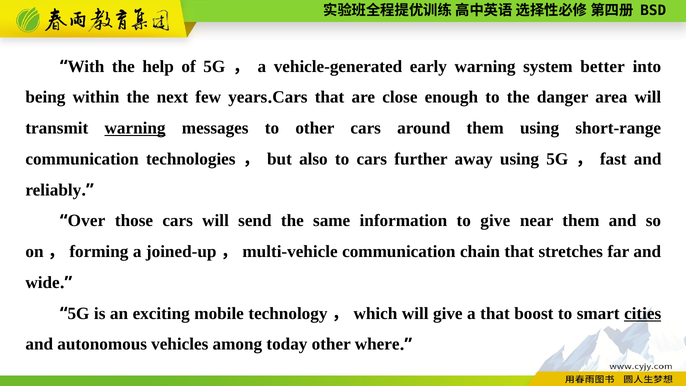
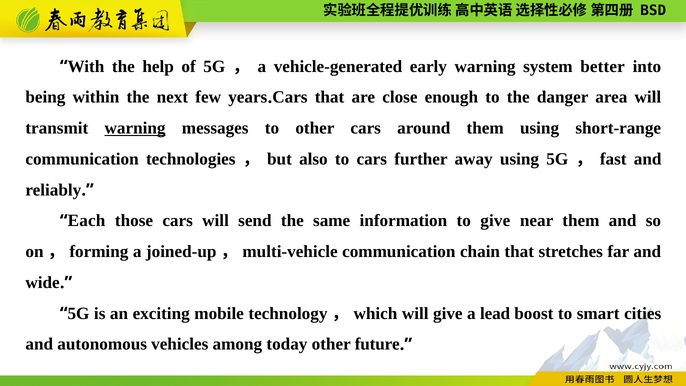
Over: Over -> Each (86, 221)
a that: that -> lead (495, 313)
cities underline: present -> none (643, 313)
where: where -> future (377, 344)
